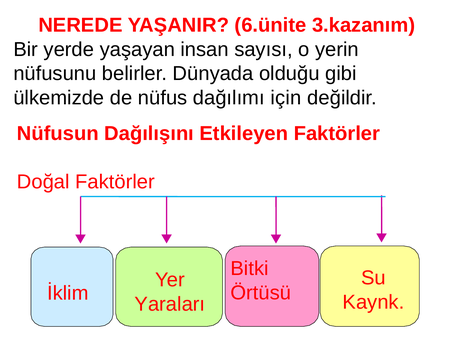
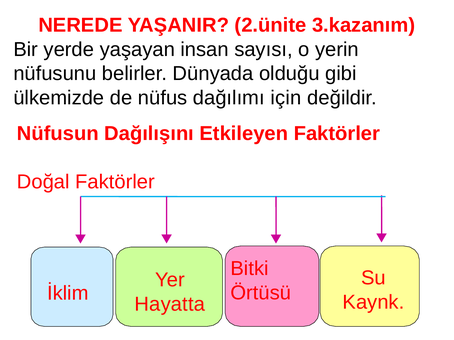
6.ünite: 6.ünite -> 2.ünite (270, 25)
Yaraları: Yaraları -> Hayatta (170, 305)
